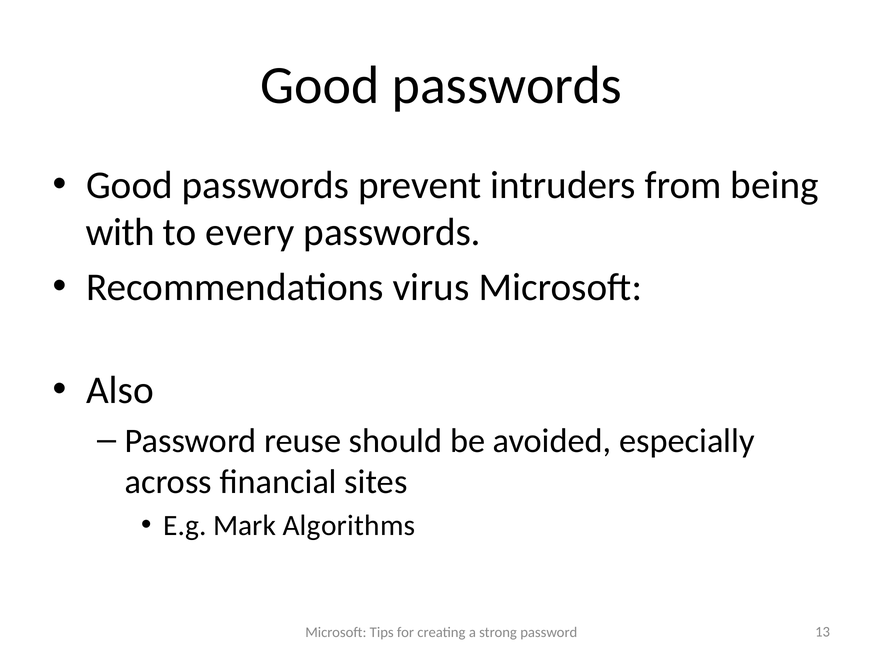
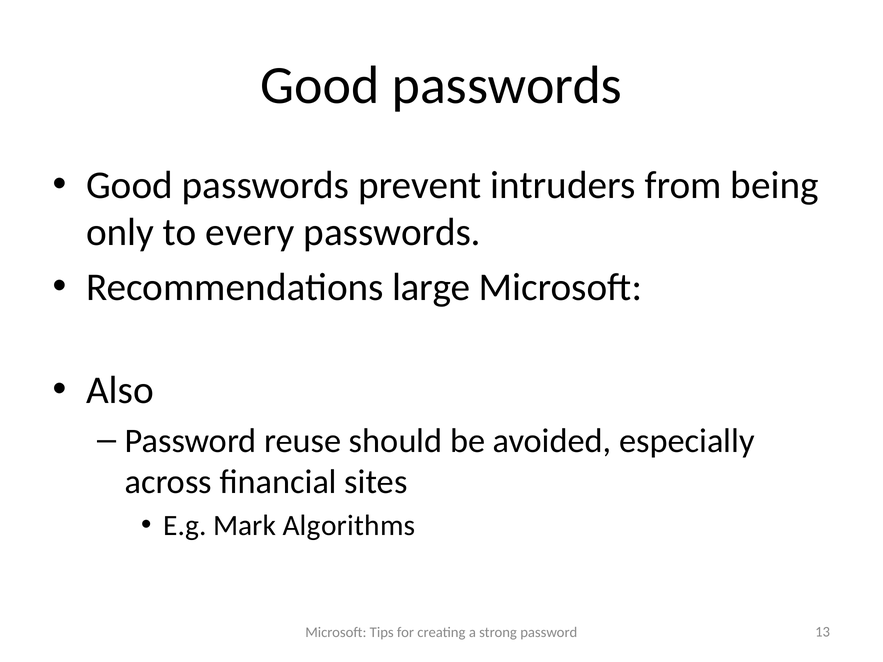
with: with -> only (120, 232)
virus: virus -> large (431, 287)
